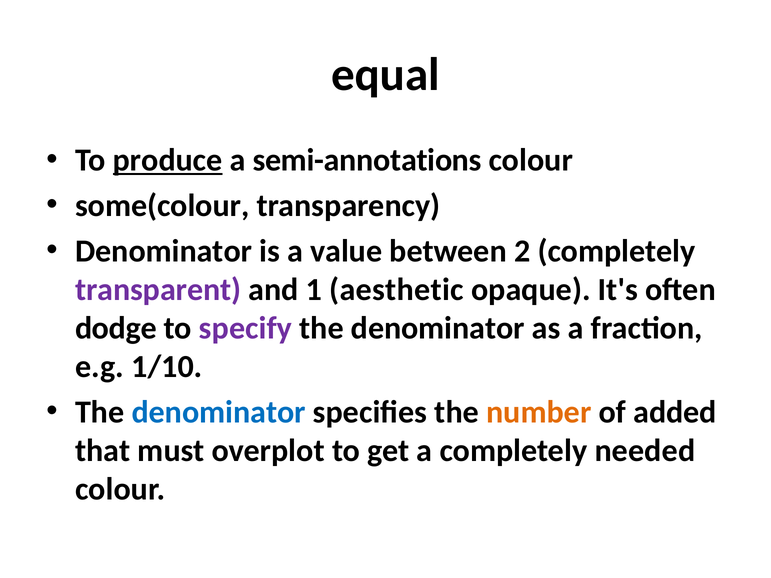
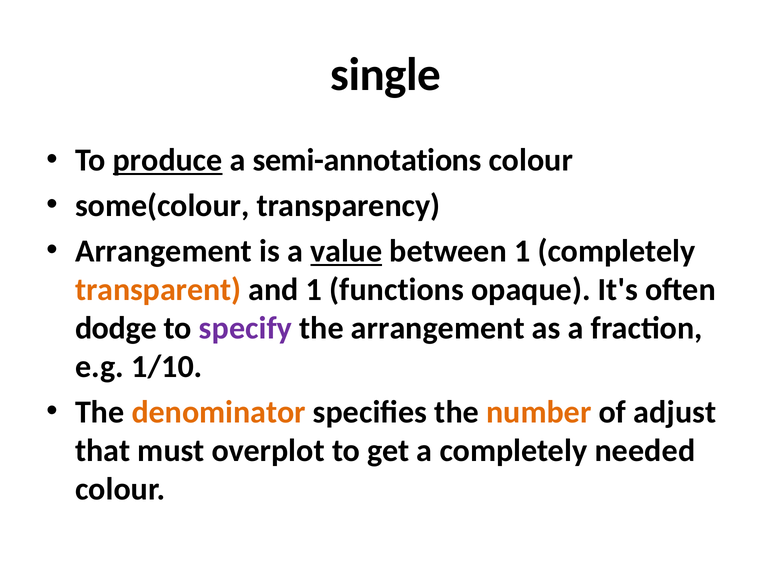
equal: equal -> single (386, 75)
Denominator: Denominator -> Arrangement (164, 251)
value underline: none -> present (346, 251)
between 2: 2 -> 1 (522, 251)
transparent colour: purple -> orange (158, 290)
aesthetic: aesthetic -> functions (397, 290)
denominator: denominator -> arrangement (438, 328)
denominator colour: blue -> orange (219, 412)
added: added -> adjust (675, 412)
